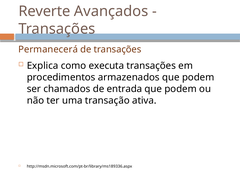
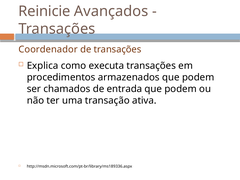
Reverte: Reverte -> Reinicie (44, 11)
Permanecerá: Permanecerá -> Coordenador (48, 49)
